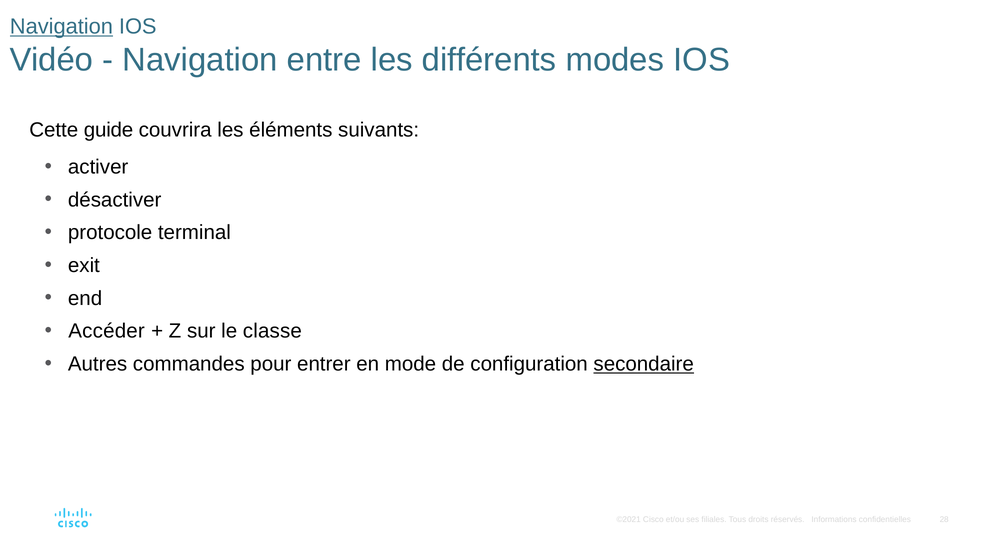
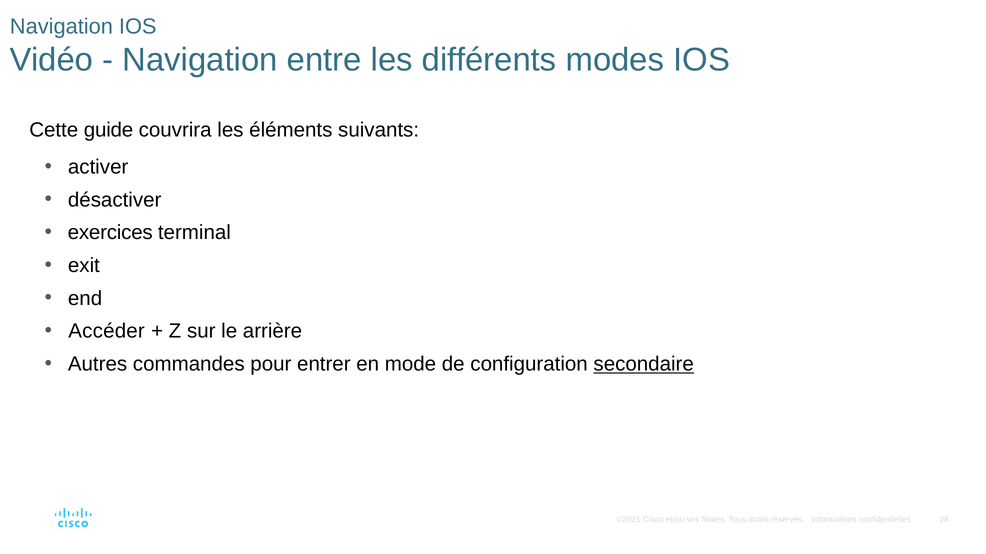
Navigation underline: present -> none (61, 27)
protocole: protocole -> exercices (110, 233)
classe: classe -> arrière (272, 332)
